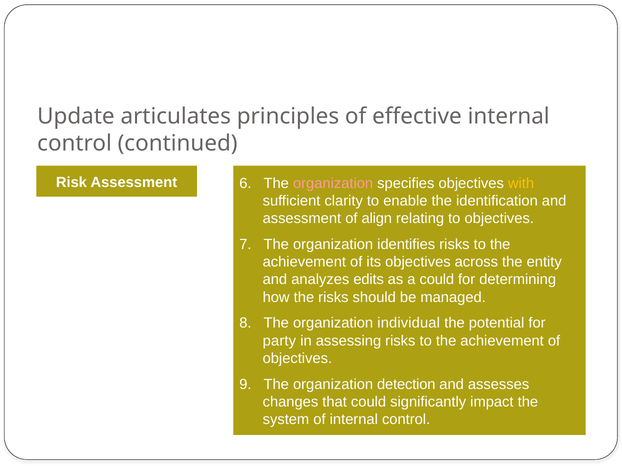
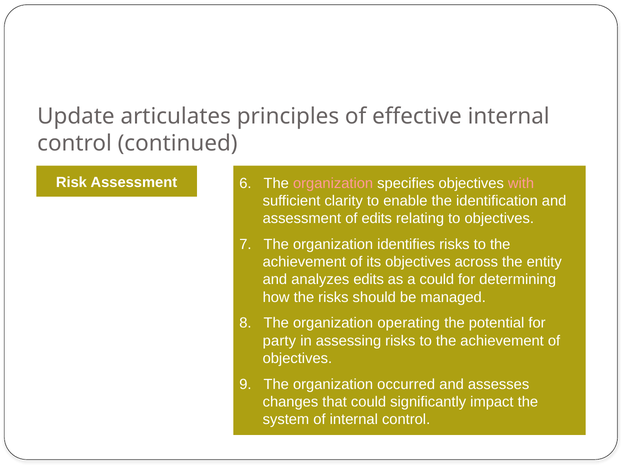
with colour: yellow -> pink (521, 183)
of align: align -> edits (377, 219)
individual: individual -> operating (409, 323)
detection: detection -> occurred (406, 385)
